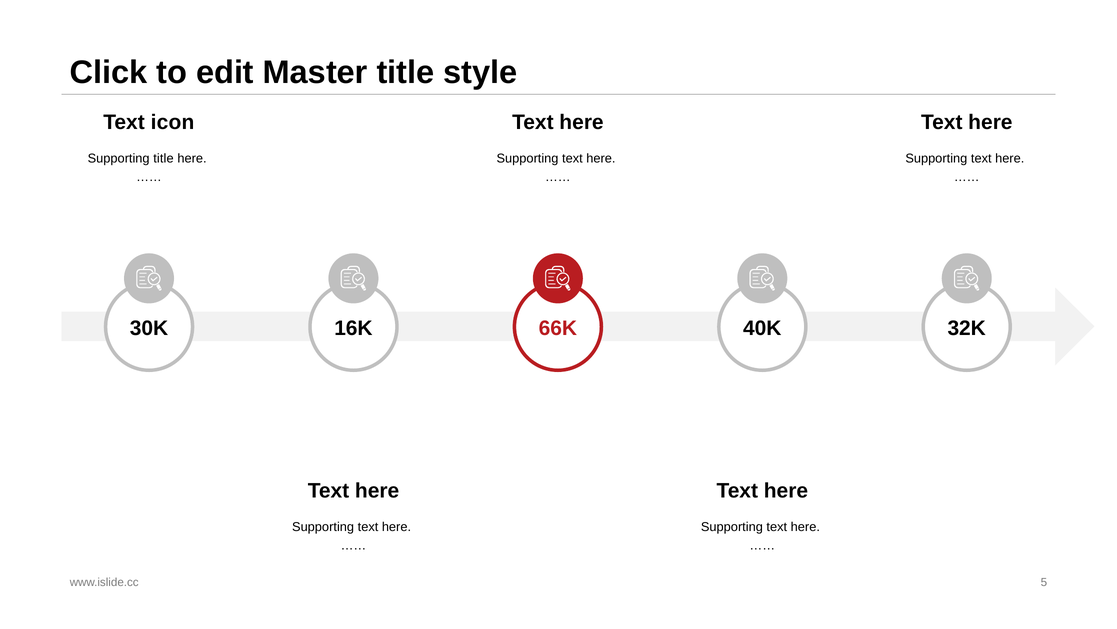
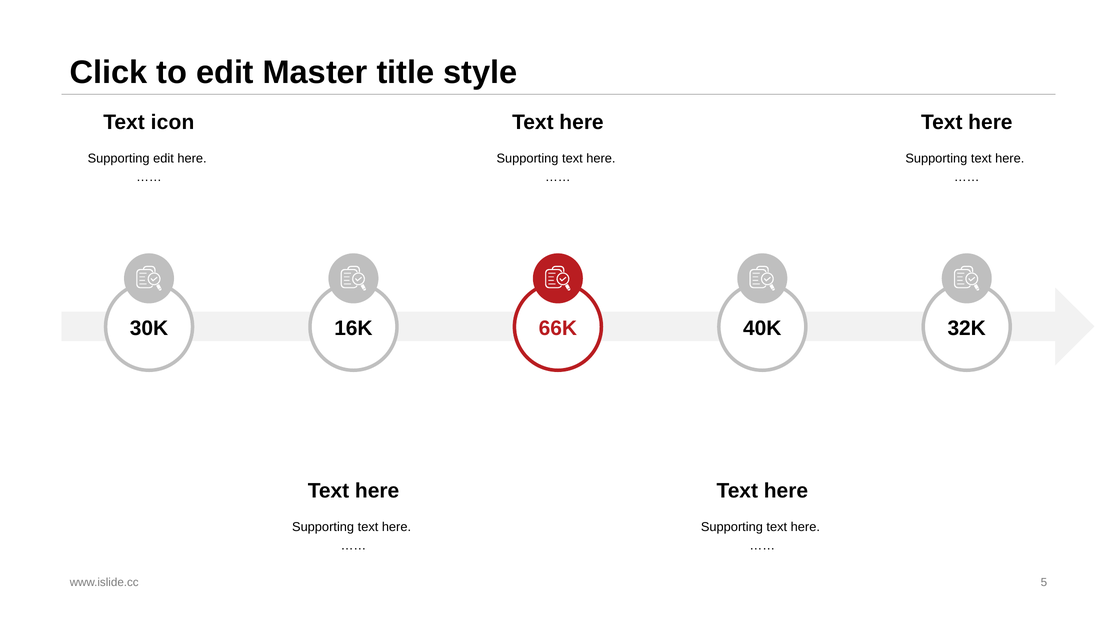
Supporting title: title -> edit (164, 158)
